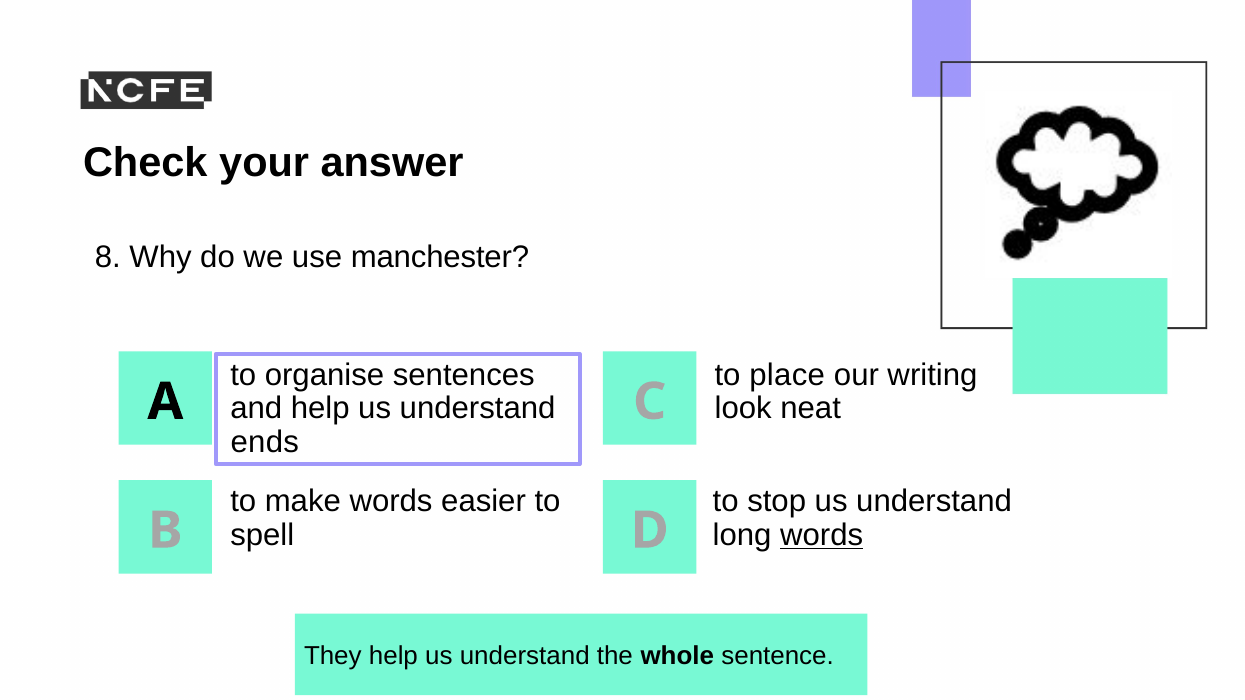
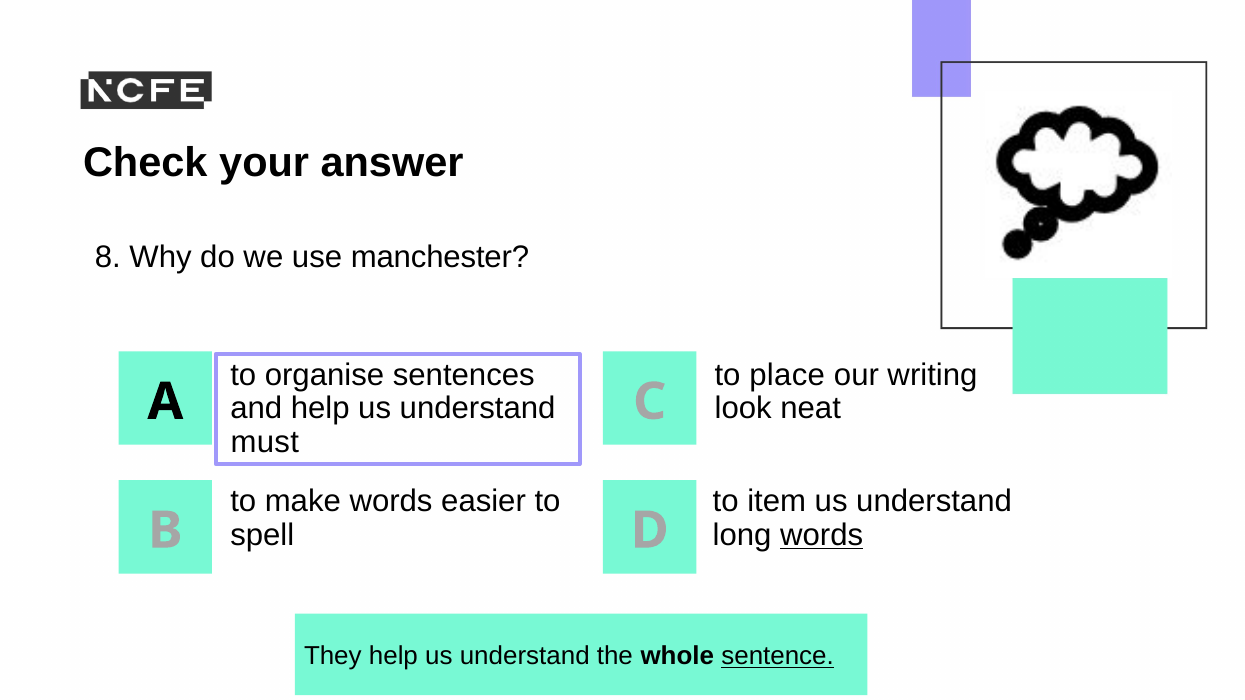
ends: ends -> must (265, 442)
stop: stop -> item (777, 502)
sentence underline: none -> present (778, 656)
